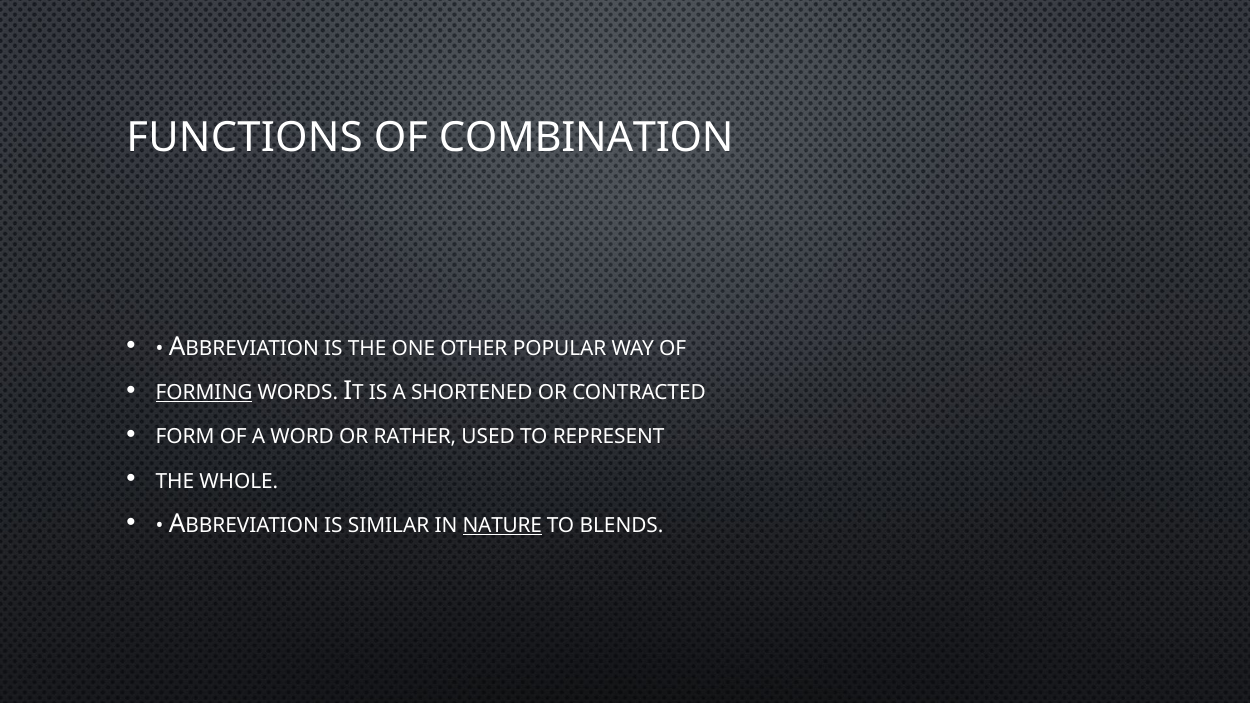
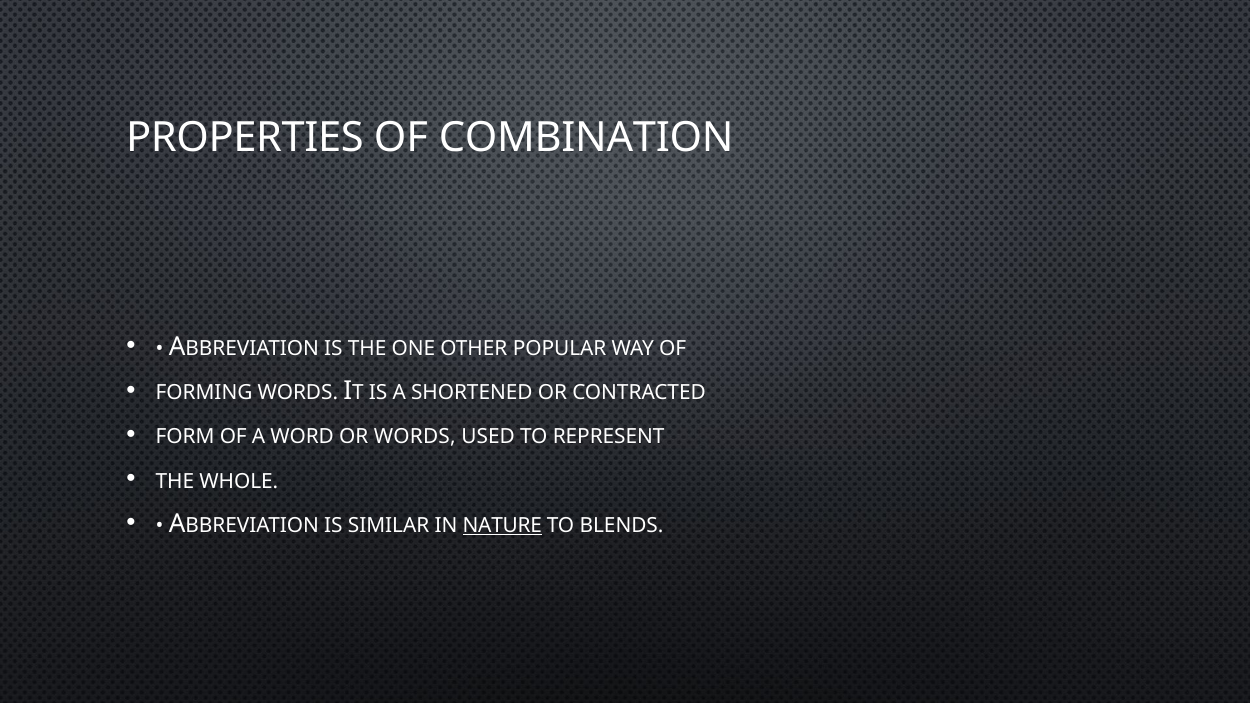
FUNCTIONS: FUNCTIONS -> PROPERTIES (245, 138)
FORMING underline: present -> none (204, 393)
OR RATHER: RATHER -> WORDS (415, 437)
